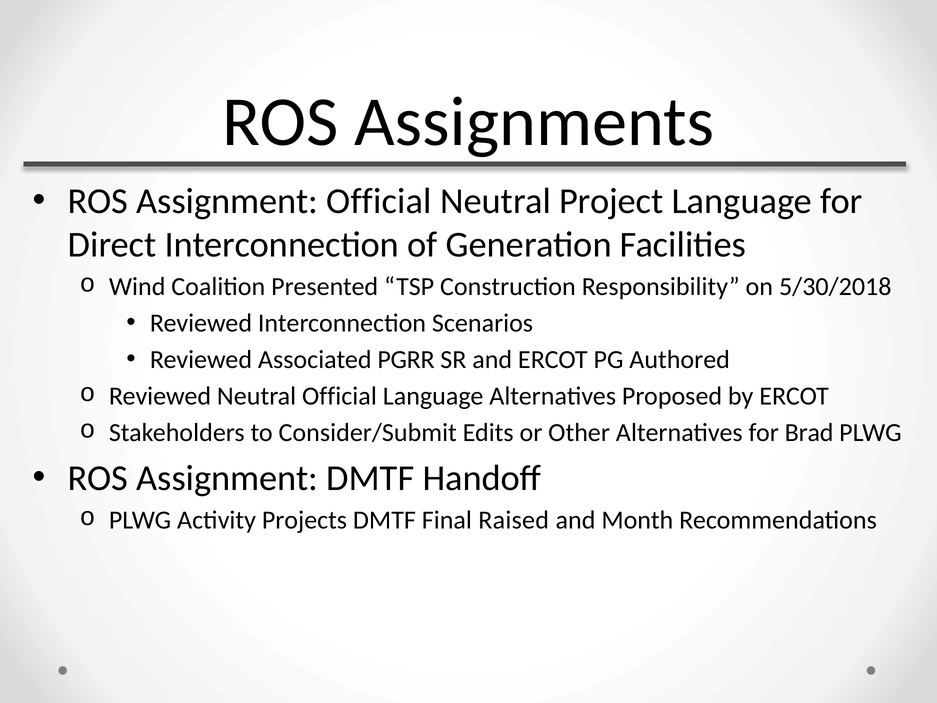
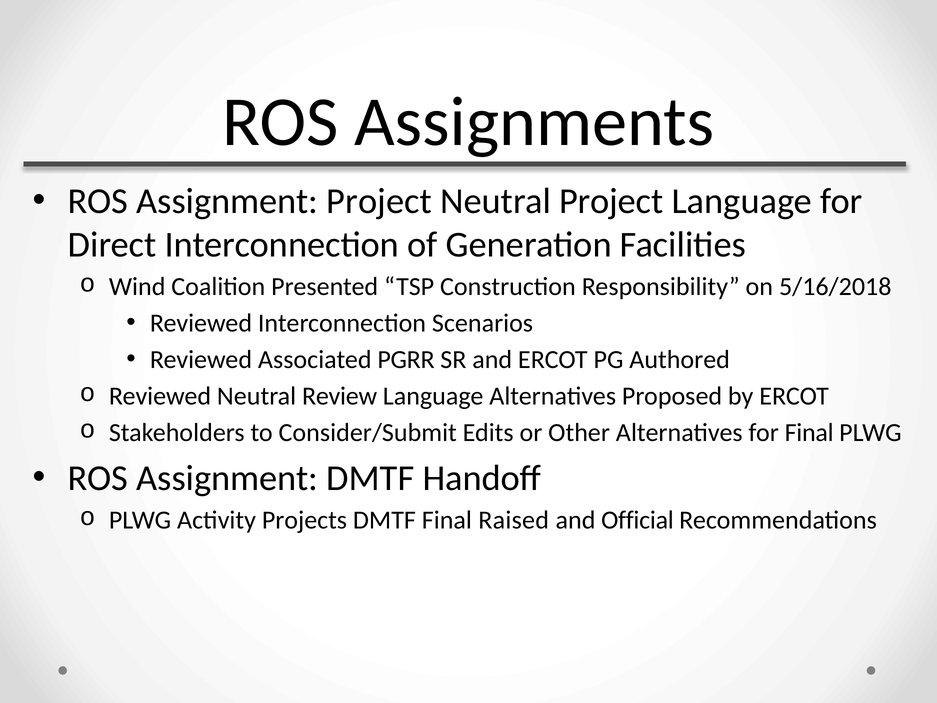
Assignment Official: Official -> Project (379, 201)
5/30/2018: 5/30/2018 -> 5/16/2018 (835, 287)
Neutral Official: Official -> Review (340, 396)
for Brad: Brad -> Final (809, 432)
Month: Month -> Official (637, 520)
